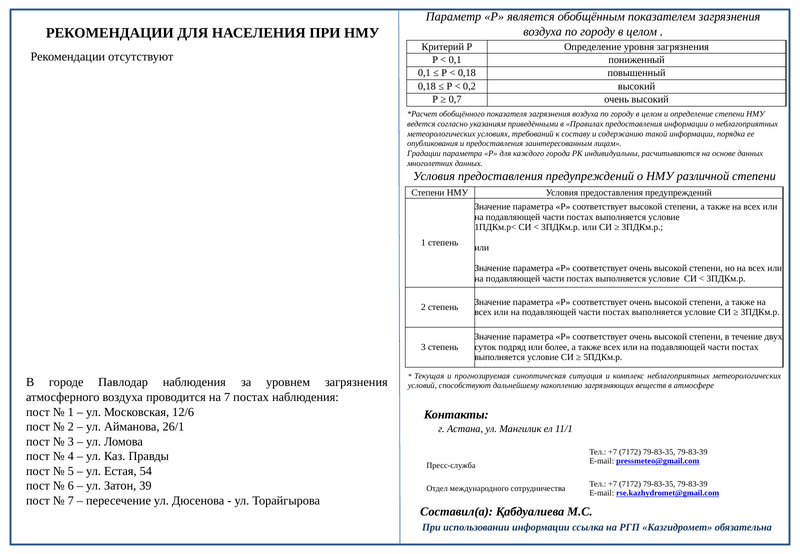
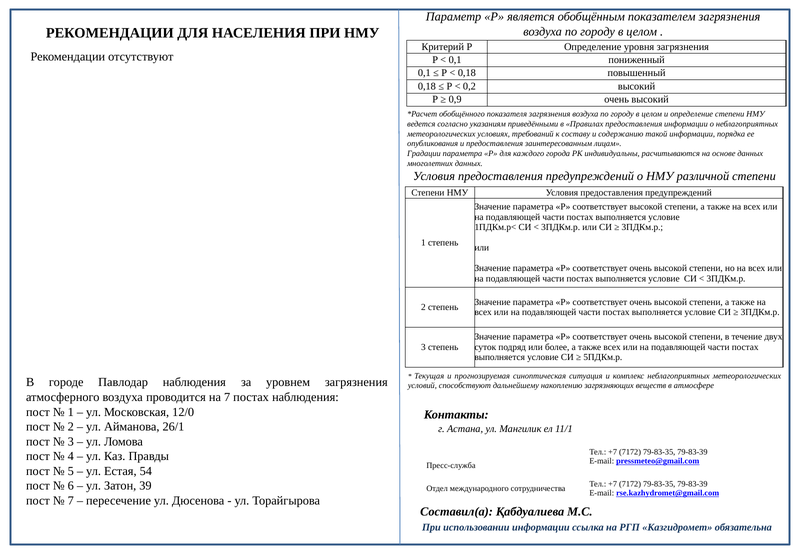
0,7: 0,7 -> 0,9 (455, 99)
12/6: 12/6 -> 12/0 (183, 412)
